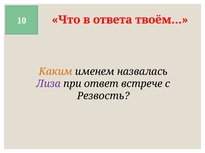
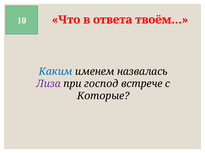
Каким colour: orange -> blue (56, 72)
ответ: ответ -> господ (101, 84)
Резвость: Резвость -> Которые (103, 96)
